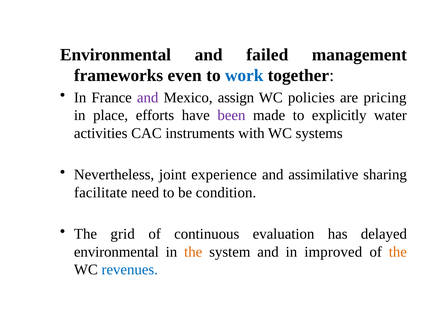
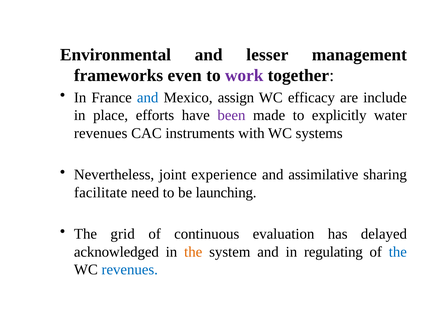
failed: failed -> lesser (267, 55)
work colour: blue -> purple (244, 75)
and colour: purple -> blue (148, 97)
policies: policies -> efficacy (311, 97)
pricing: pricing -> include (385, 97)
activities: activities -> revenues (101, 133)
condition: condition -> launching (226, 192)
environmental: environmental -> acknowledged (116, 252)
improved: improved -> regulating (333, 252)
the colour: orange -> blue (398, 252)
